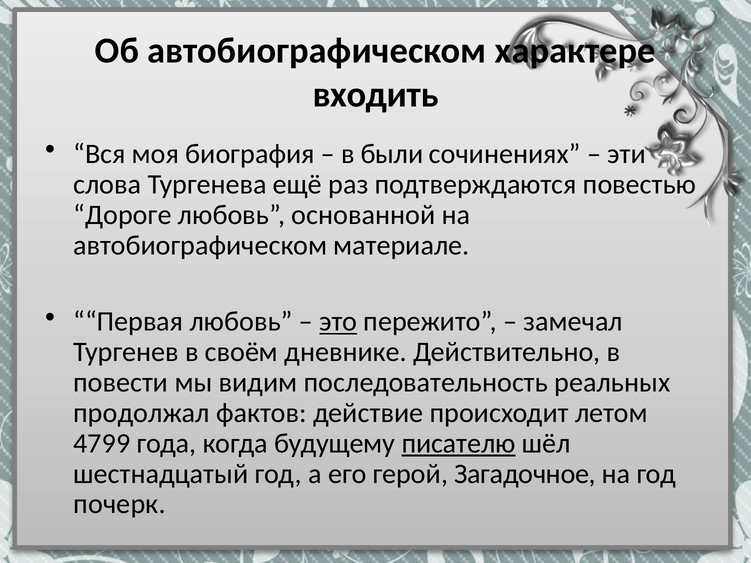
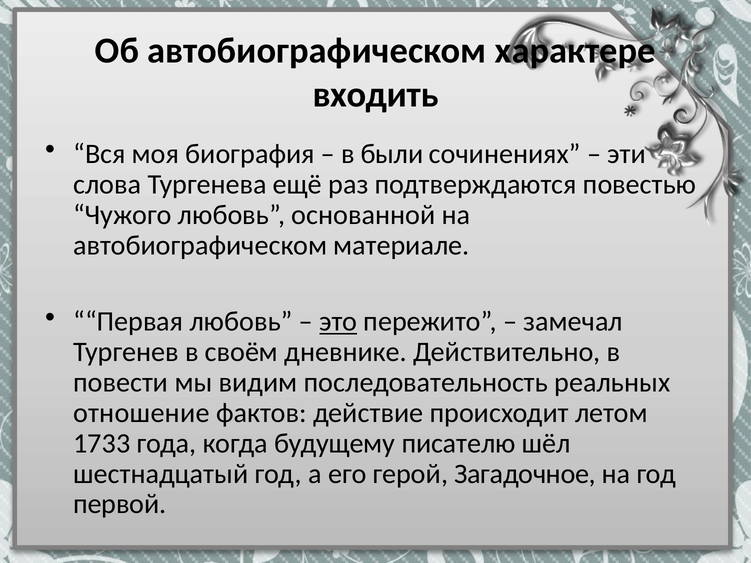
Дороге: Дороге -> Чужого (122, 215)
продолжал: продолжал -> отношение (141, 413)
4799: 4799 -> 1733 (102, 444)
писателю underline: present -> none (459, 444)
почерк: почерк -> первой (120, 504)
